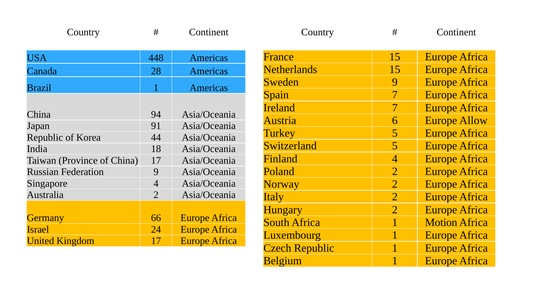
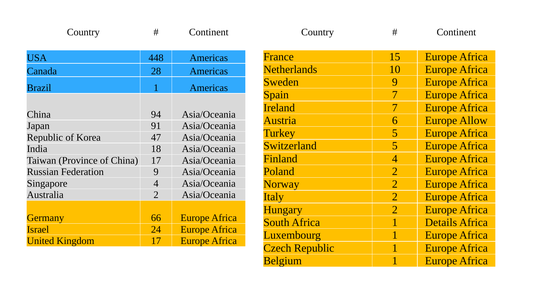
Netherlands 15: 15 -> 10 (395, 70)
44: 44 -> 47 (156, 138)
Motion: Motion -> Details (441, 223)
